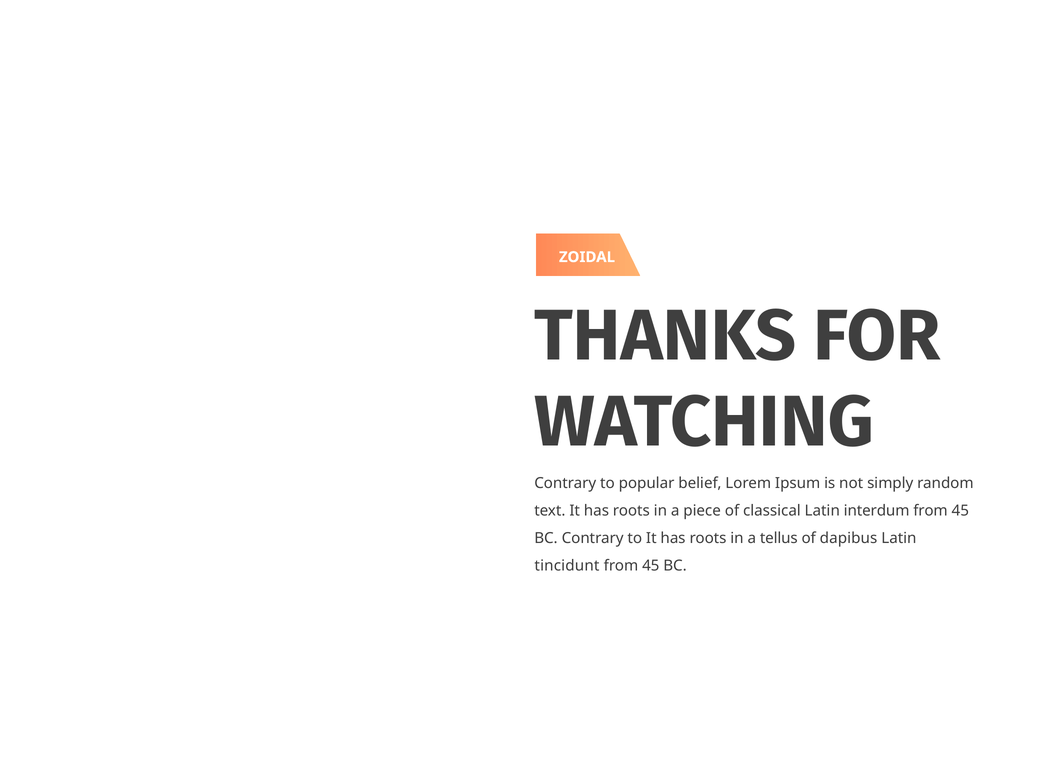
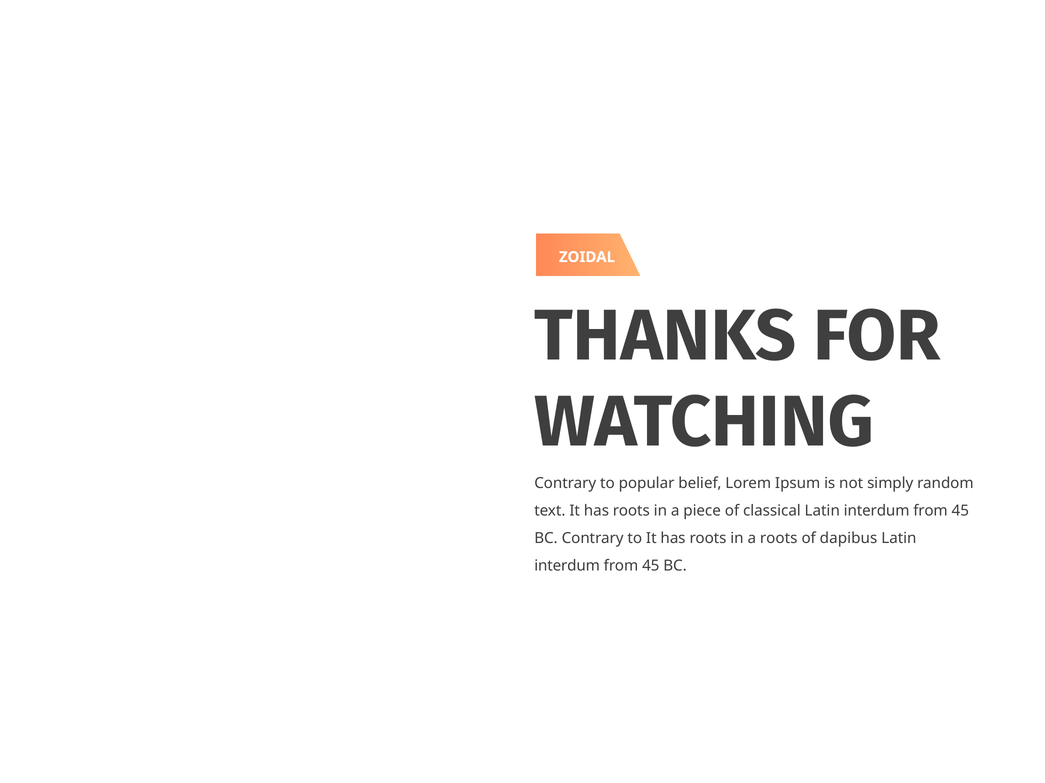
a tellus: tellus -> roots (779, 539)
tincidunt: tincidunt -> interdum (567, 566)
